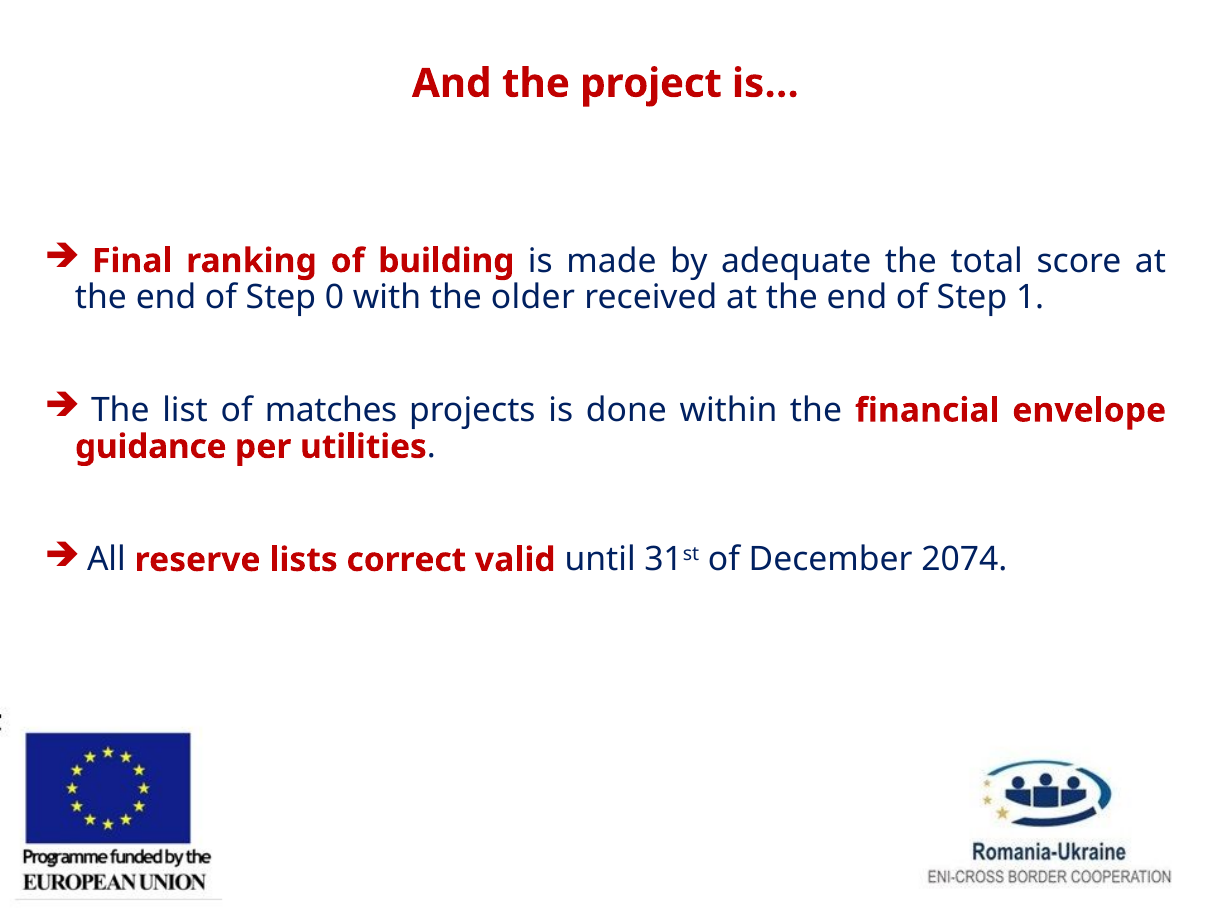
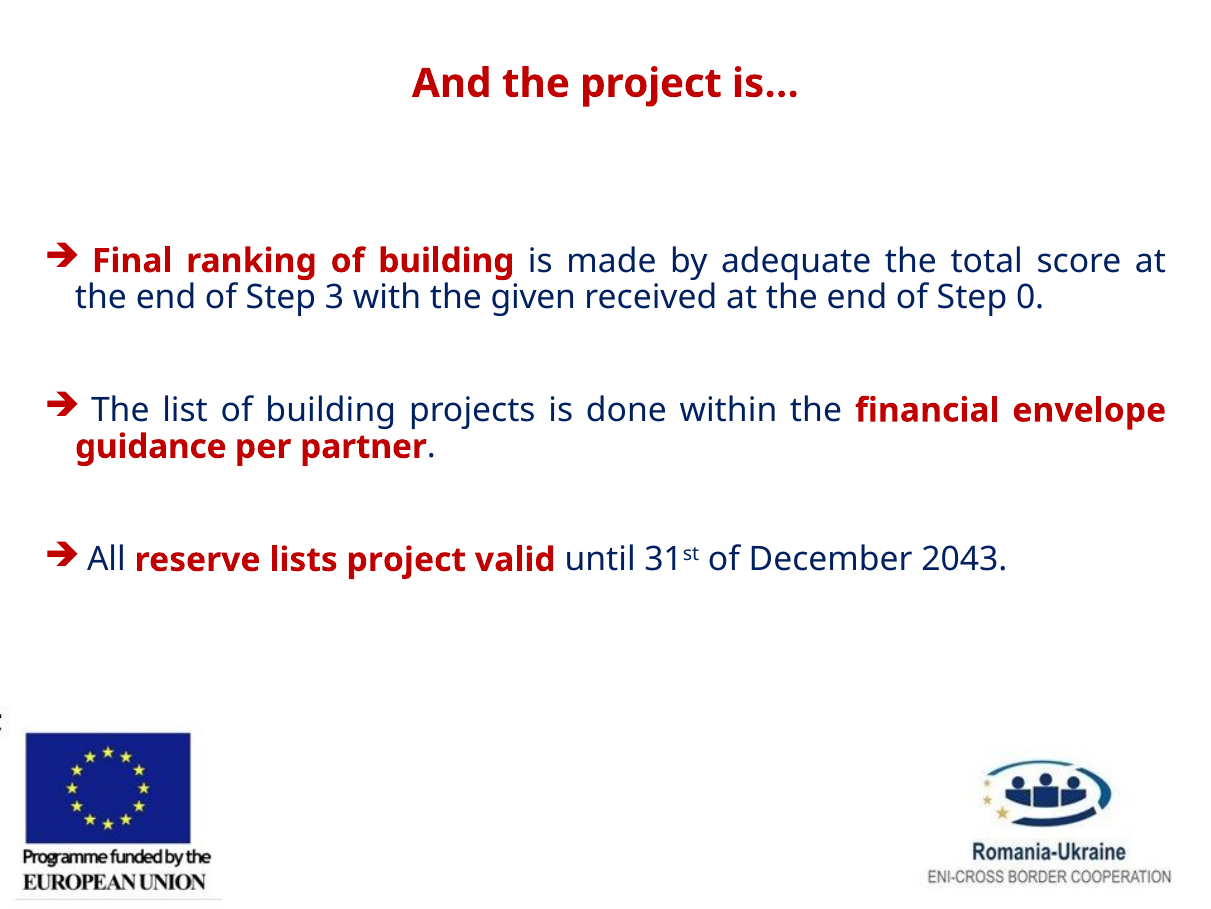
0: 0 -> 3 (334, 297)
older: older -> given (533, 297)
1: 1 -> 0 (1030, 297)
list of matches: matches -> building (331, 410)
utilities: utilities -> partner (363, 446)
lists correct: correct -> project (406, 559)
2074: 2074 -> 2043 (964, 559)
